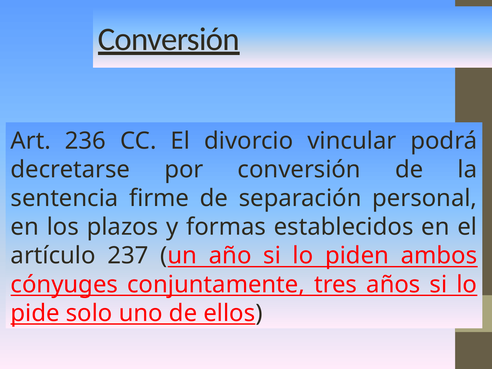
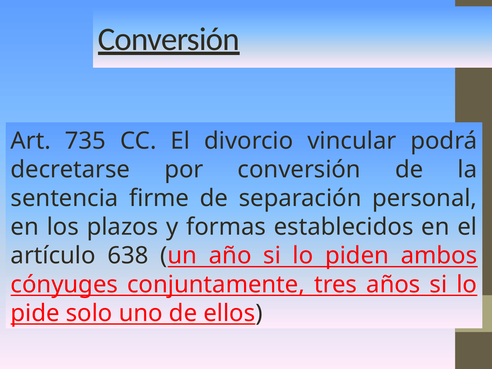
236: 236 -> 735 (85, 141)
237: 237 -> 638 (128, 256)
